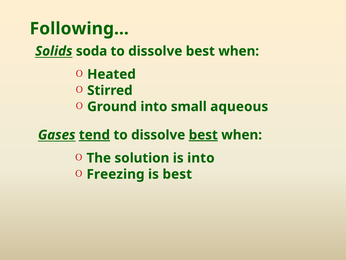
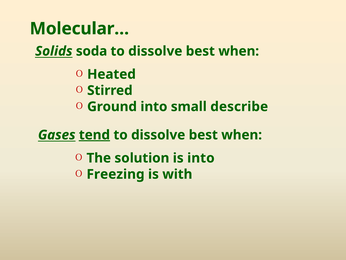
Following…: Following… -> Molecular… (79, 29)
aqueous: aqueous -> describe (239, 106)
best underline: present -> none (203, 135)
is best: best -> with (177, 174)
